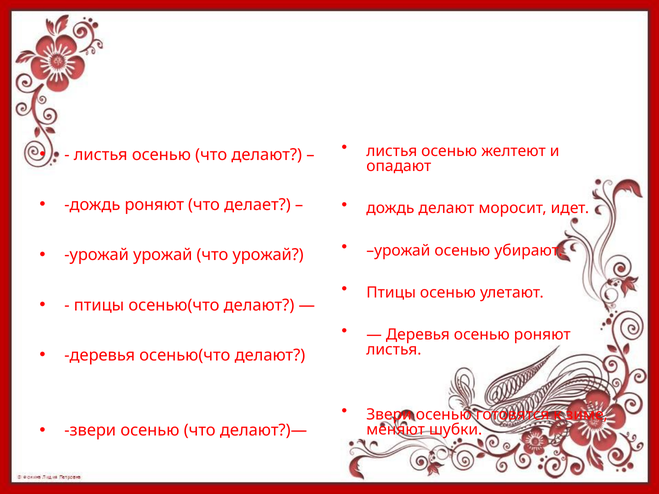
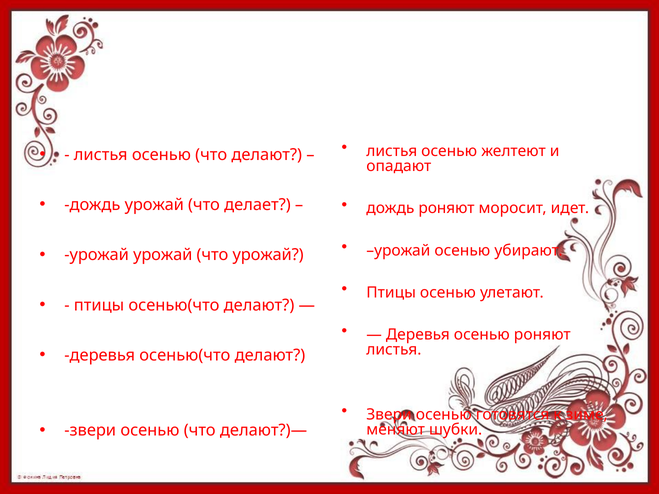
дождь роняют: роняют -> урожай (154, 205)
дождь делают: делают -> роняют (447, 208)
